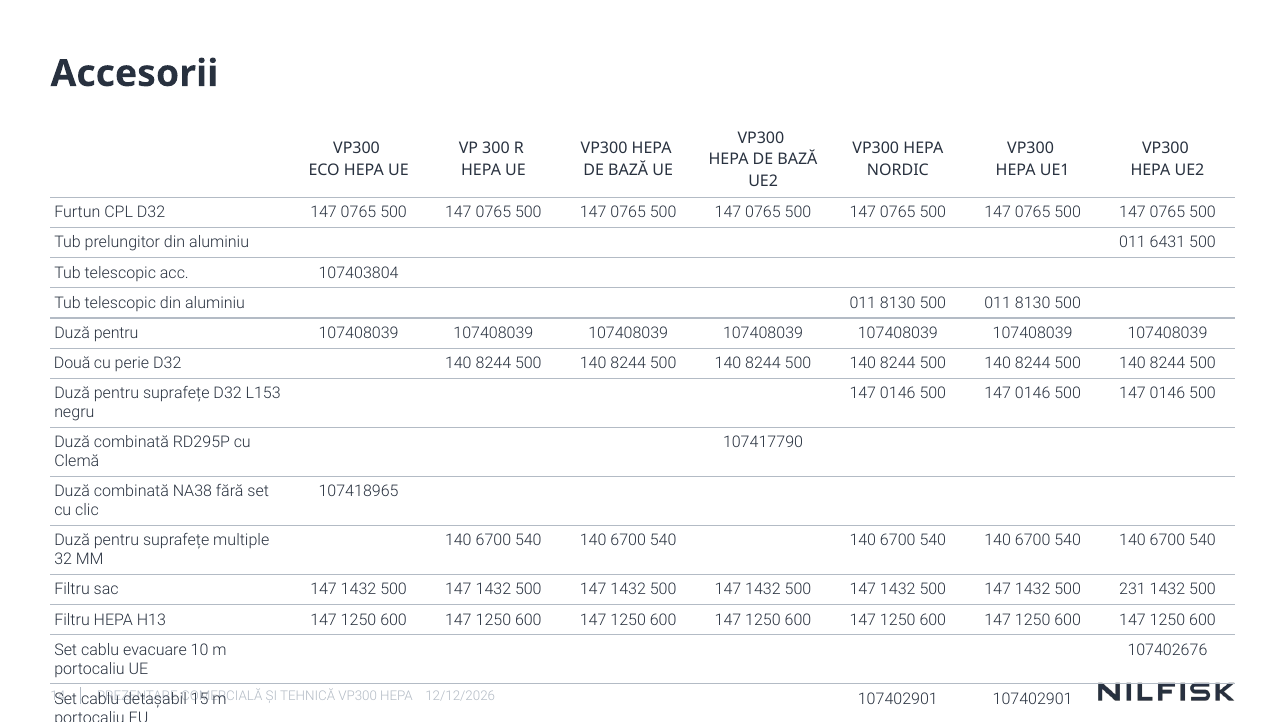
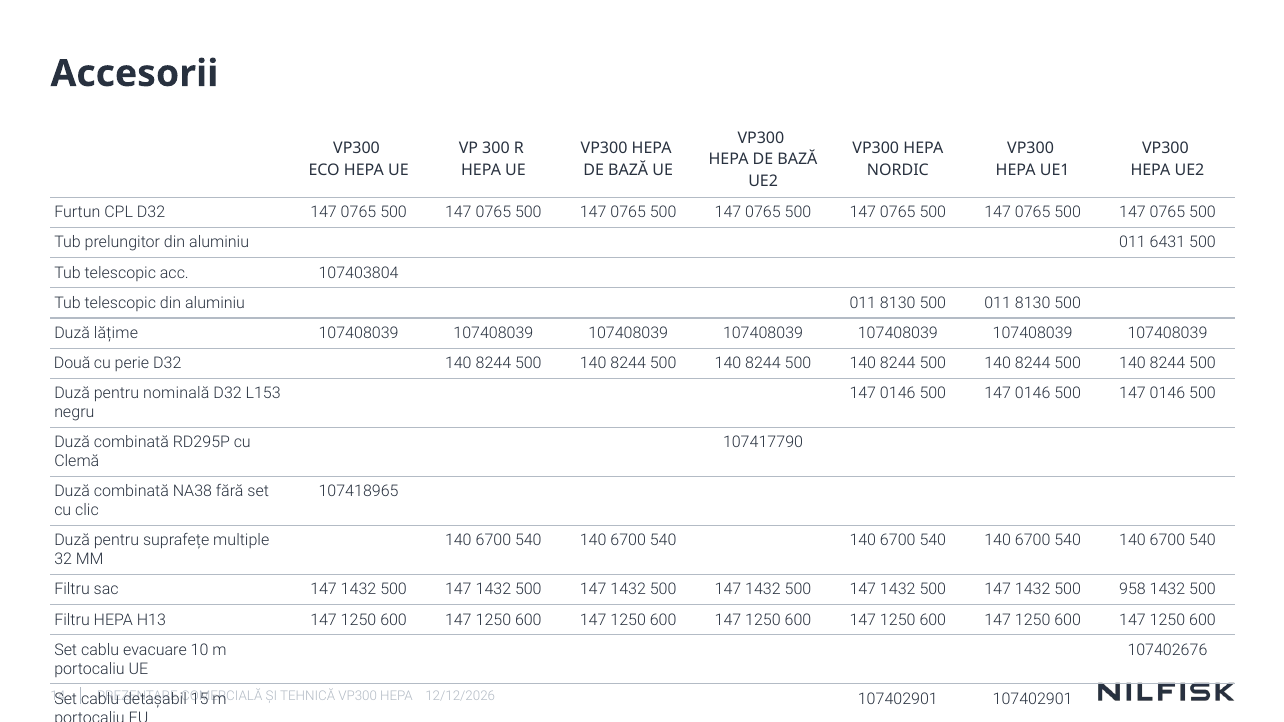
pentru: pentru -> lățime (116, 333)
suprafețe: suprafețe -> nominală (176, 394)
231: 231 -> 958 (1132, 590)
